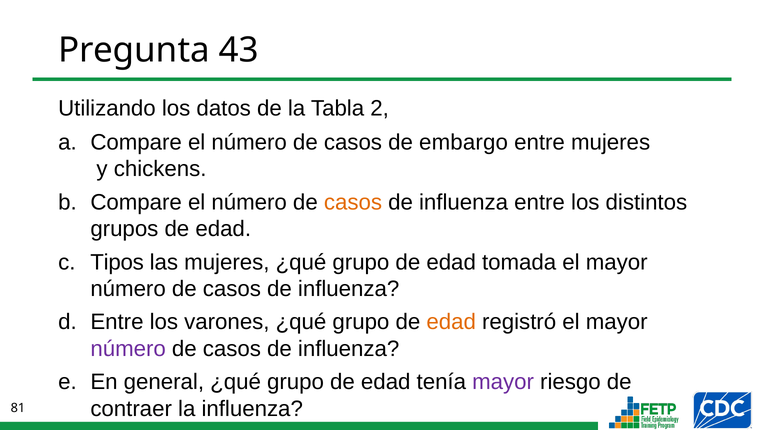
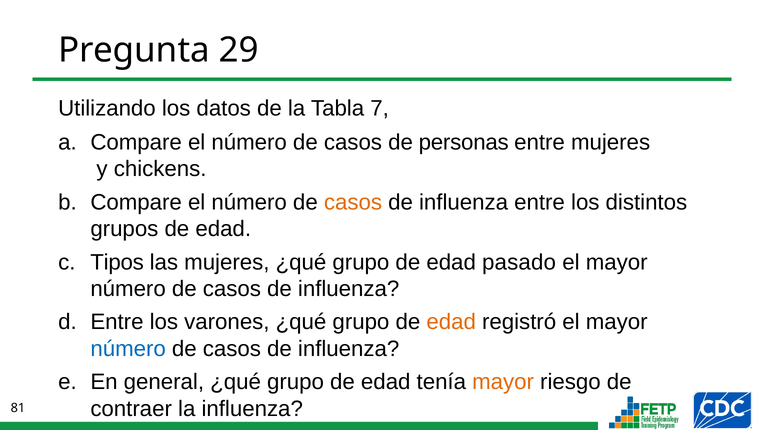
43: 43 -> 29 (239, 50)
2: 2 -> 7 (380, 108)
embargo: embargo -> personas (464, 142)
tomada: tomada -> pasado (519, 262)
número colour: purple -> blue (128, 349)
mayor colour: purple -> orange (503, 382)
